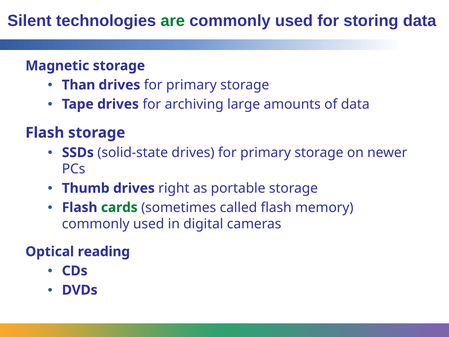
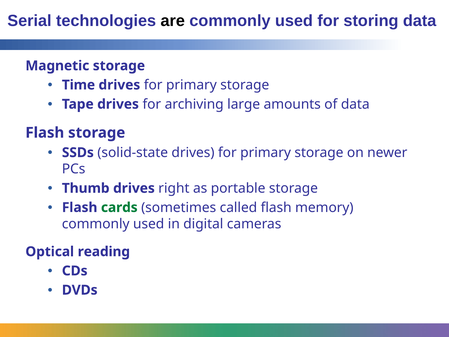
Silent: Silent -> Serial (29, 21)
are colour: green -> black (173, 21)
Than: Than -> Time (78, 85)
